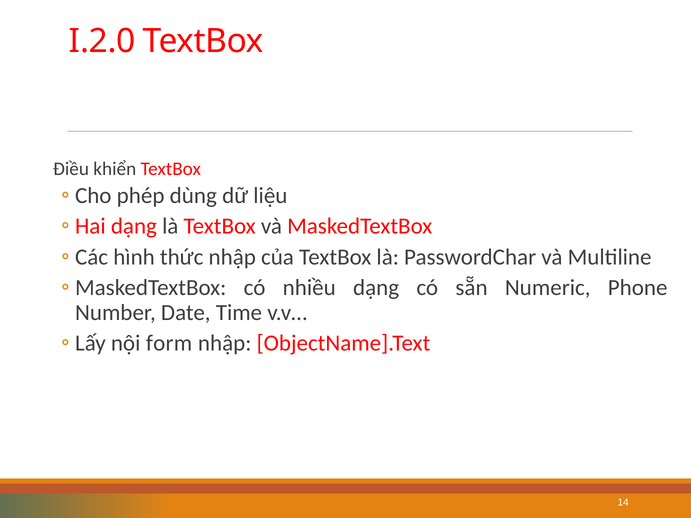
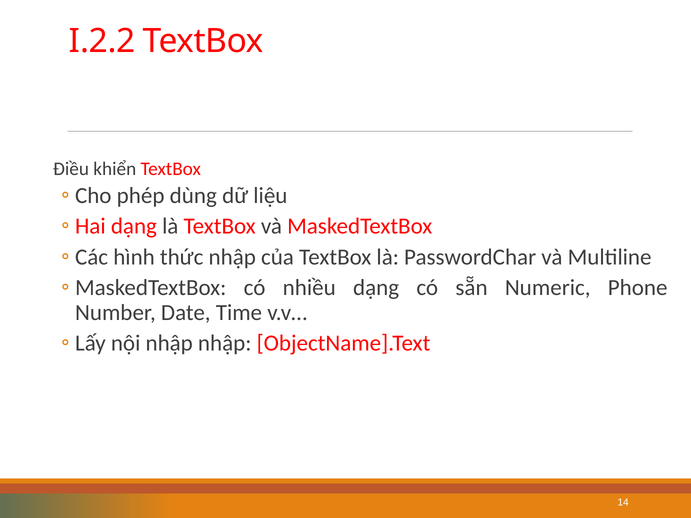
I.2.0: I.2.0 -> I.2.2 (102, 41)
nội form: form -> nhập (169, 343)
